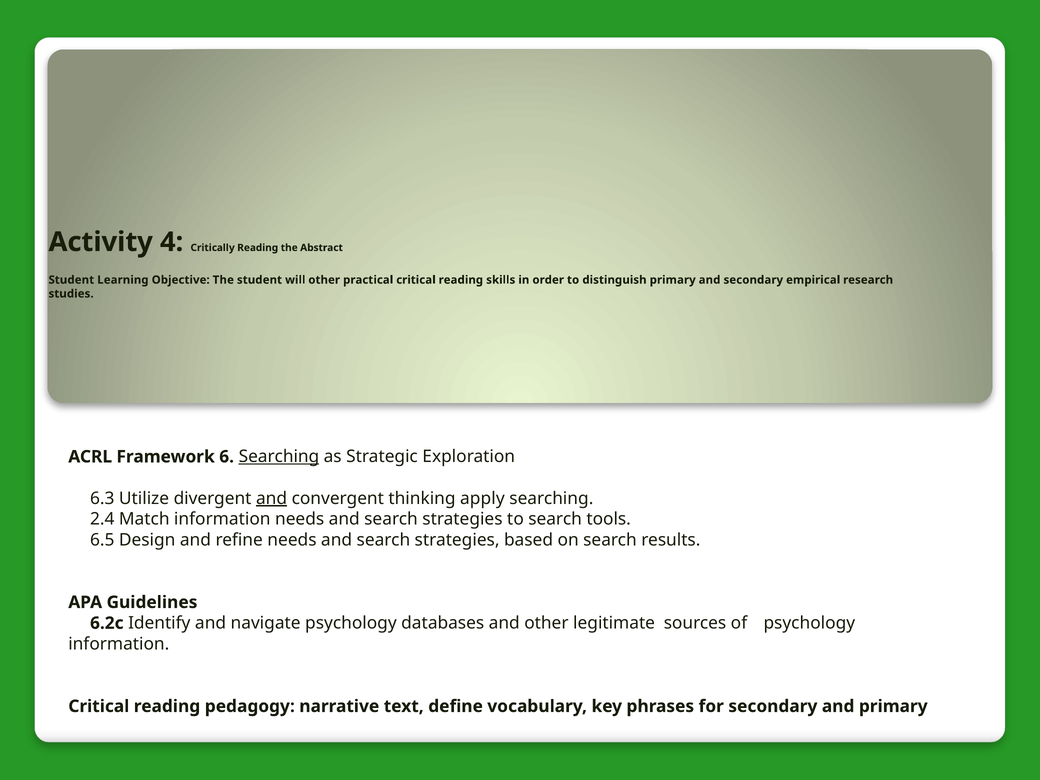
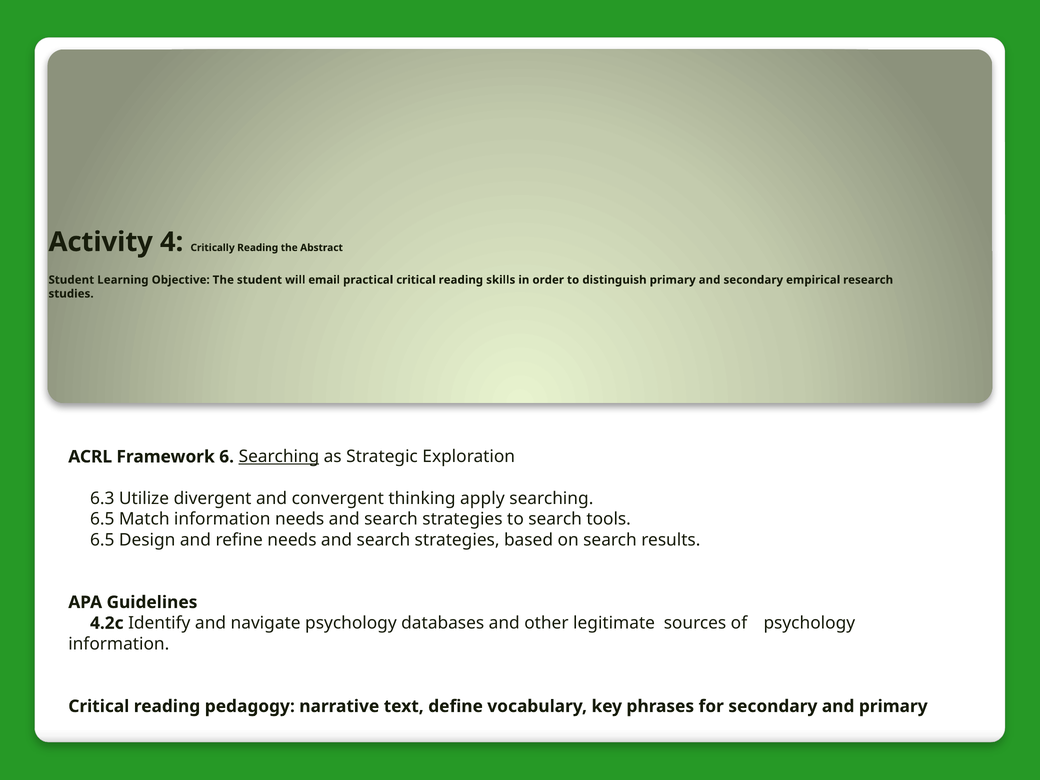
will other: other -> email (324, 280)
and underline: present -> none (272, 498)
2.4: 2.4 -> 6.5 (102, 519)
6.2c: 6.2c -> 4.2c (107, 623)
